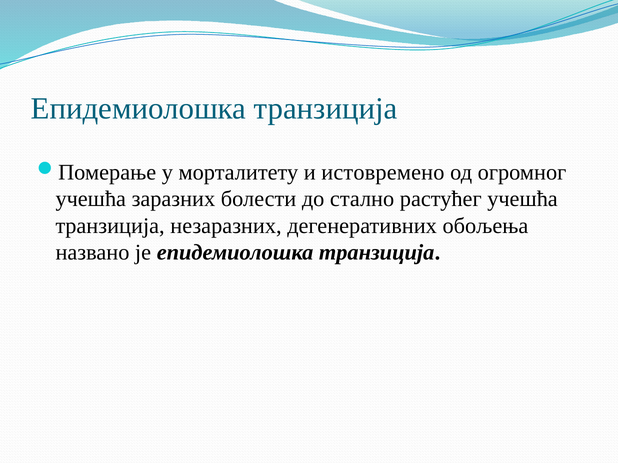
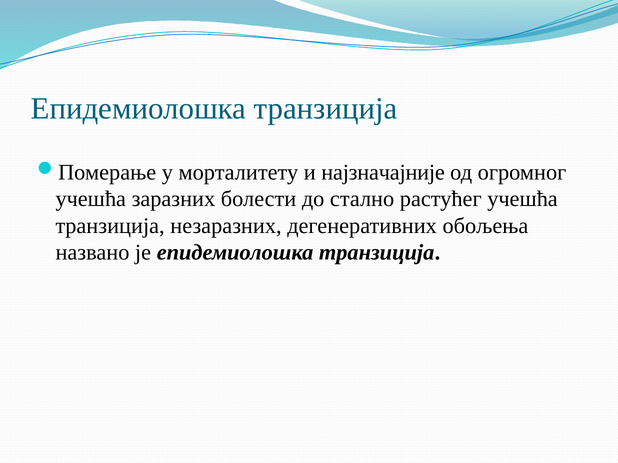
истовремено: истовремено -> најзначајније (383, 172)
